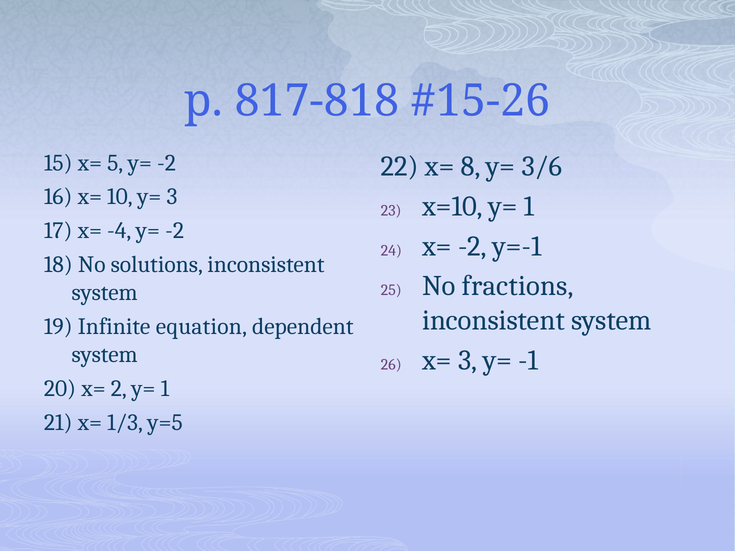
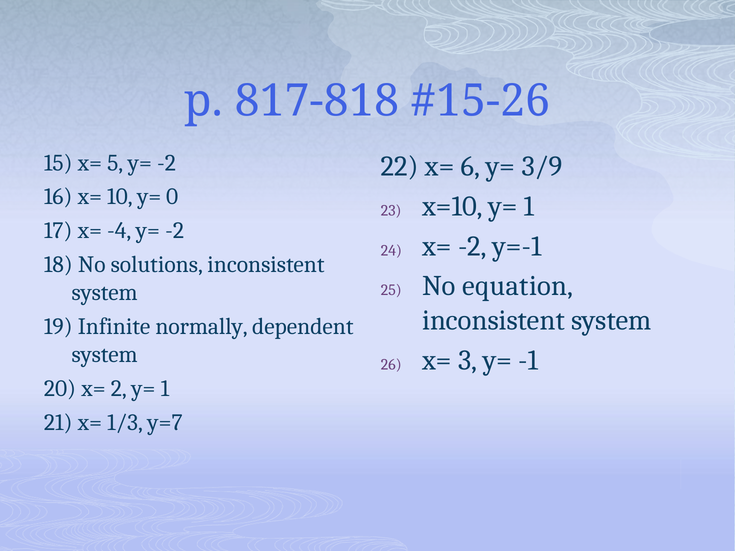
8: 8 -> 6 (471, 166)
3/6: 3/6 -> 3/9 (542, 166)
y= 3: 3 -> 0 (172, 197)
fractions: fractions -> equation (518, 286)
equation: equation -> normally (202, 327)
y=5: y=5 -> y=7 (165, 423)
